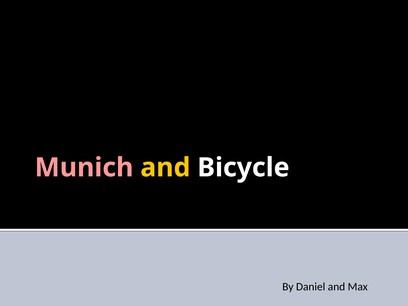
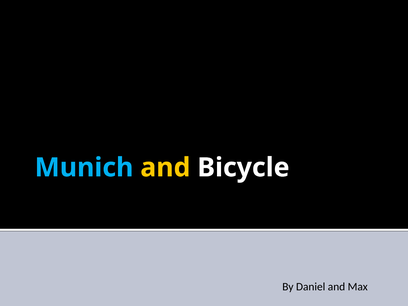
Munich colour: pink -> light blue (84, 168)
